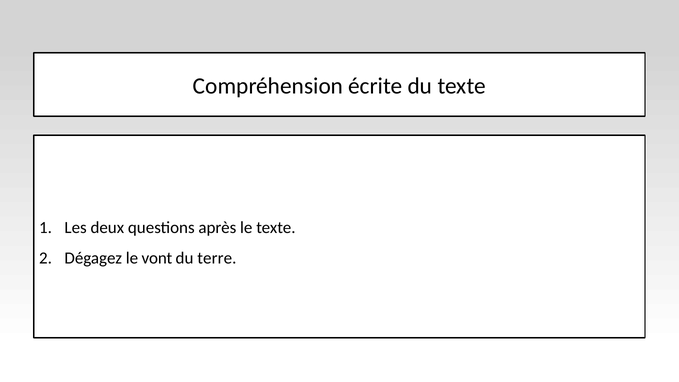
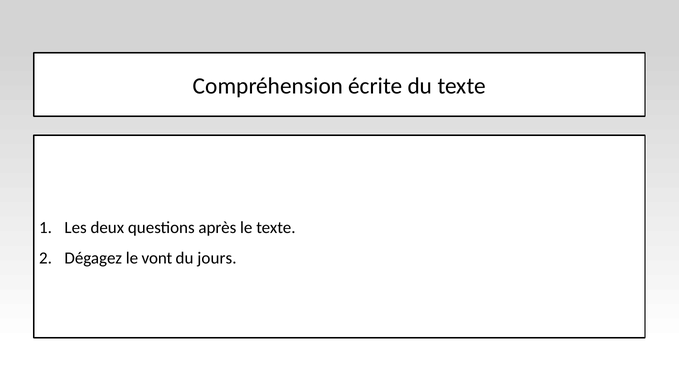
terre: terre -> jours (217, 258)
